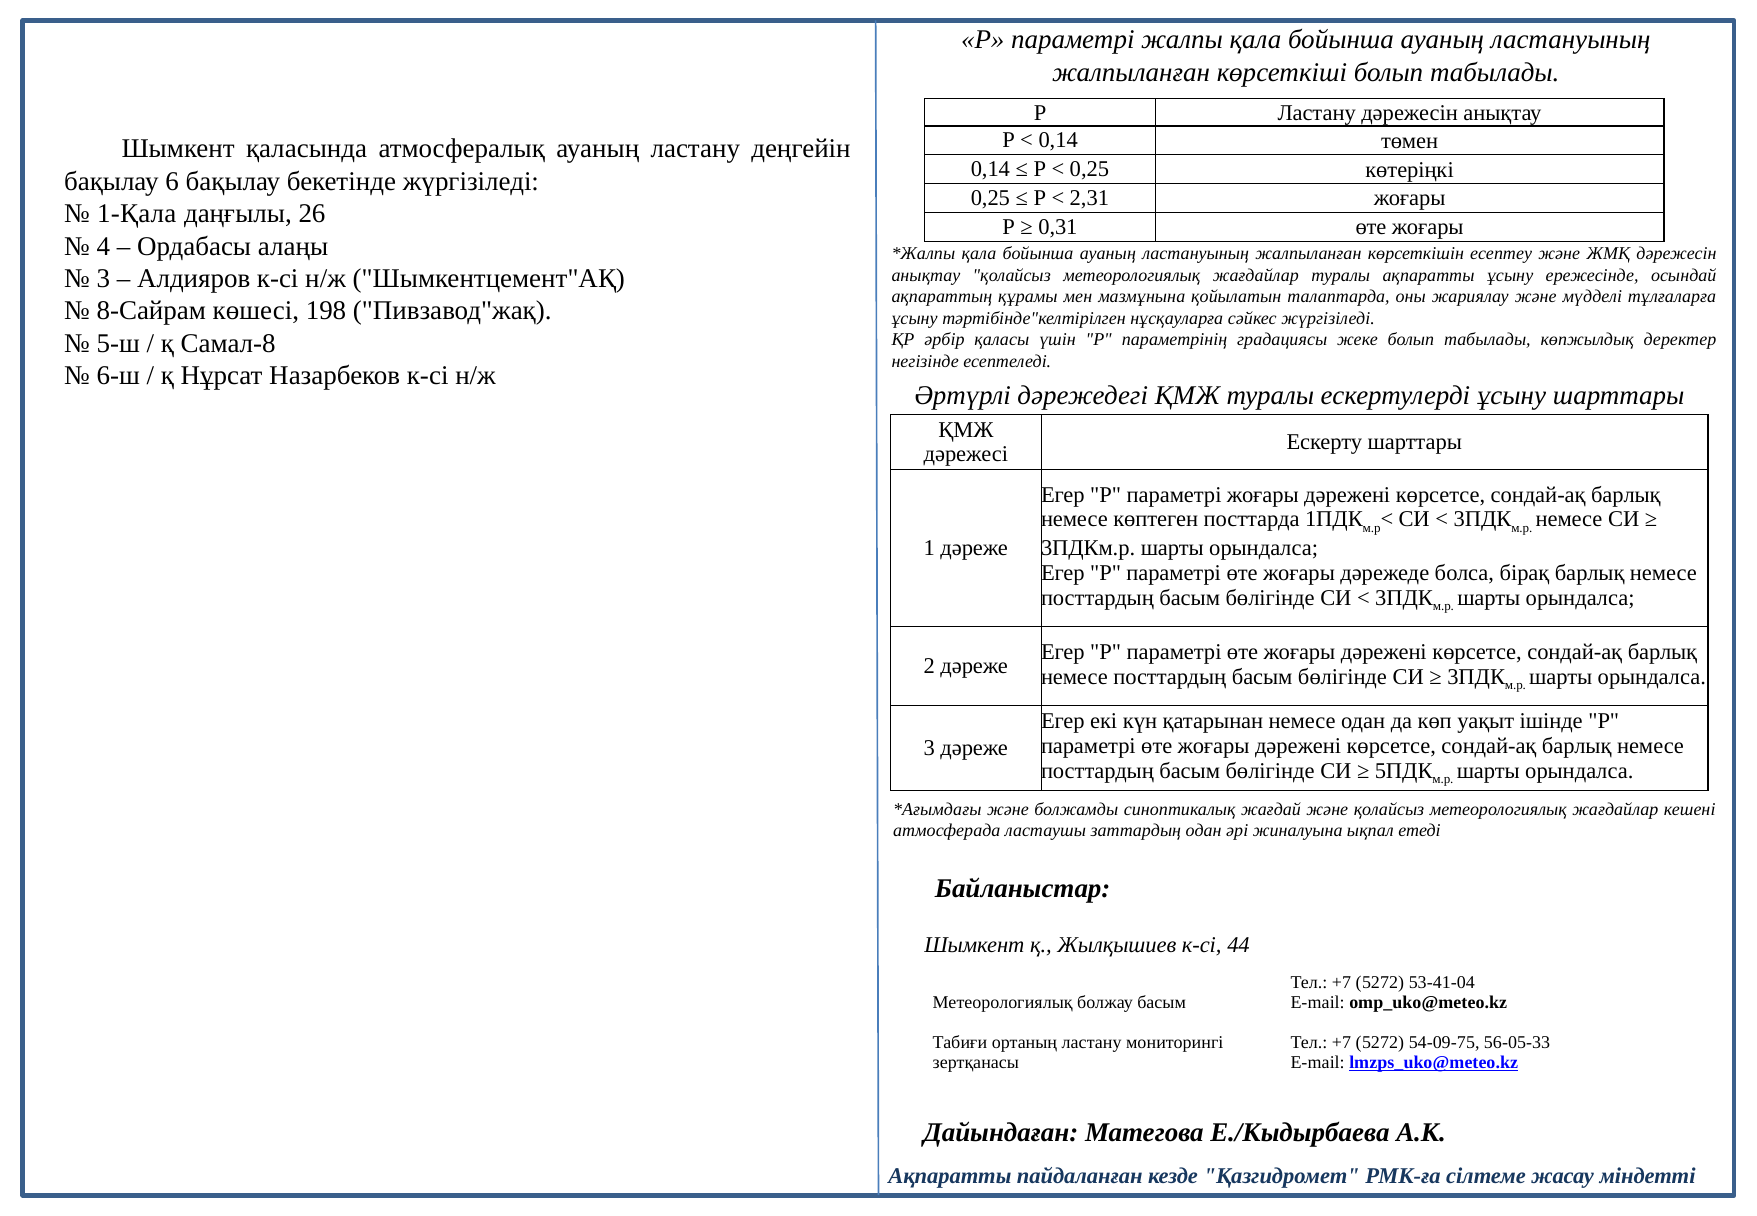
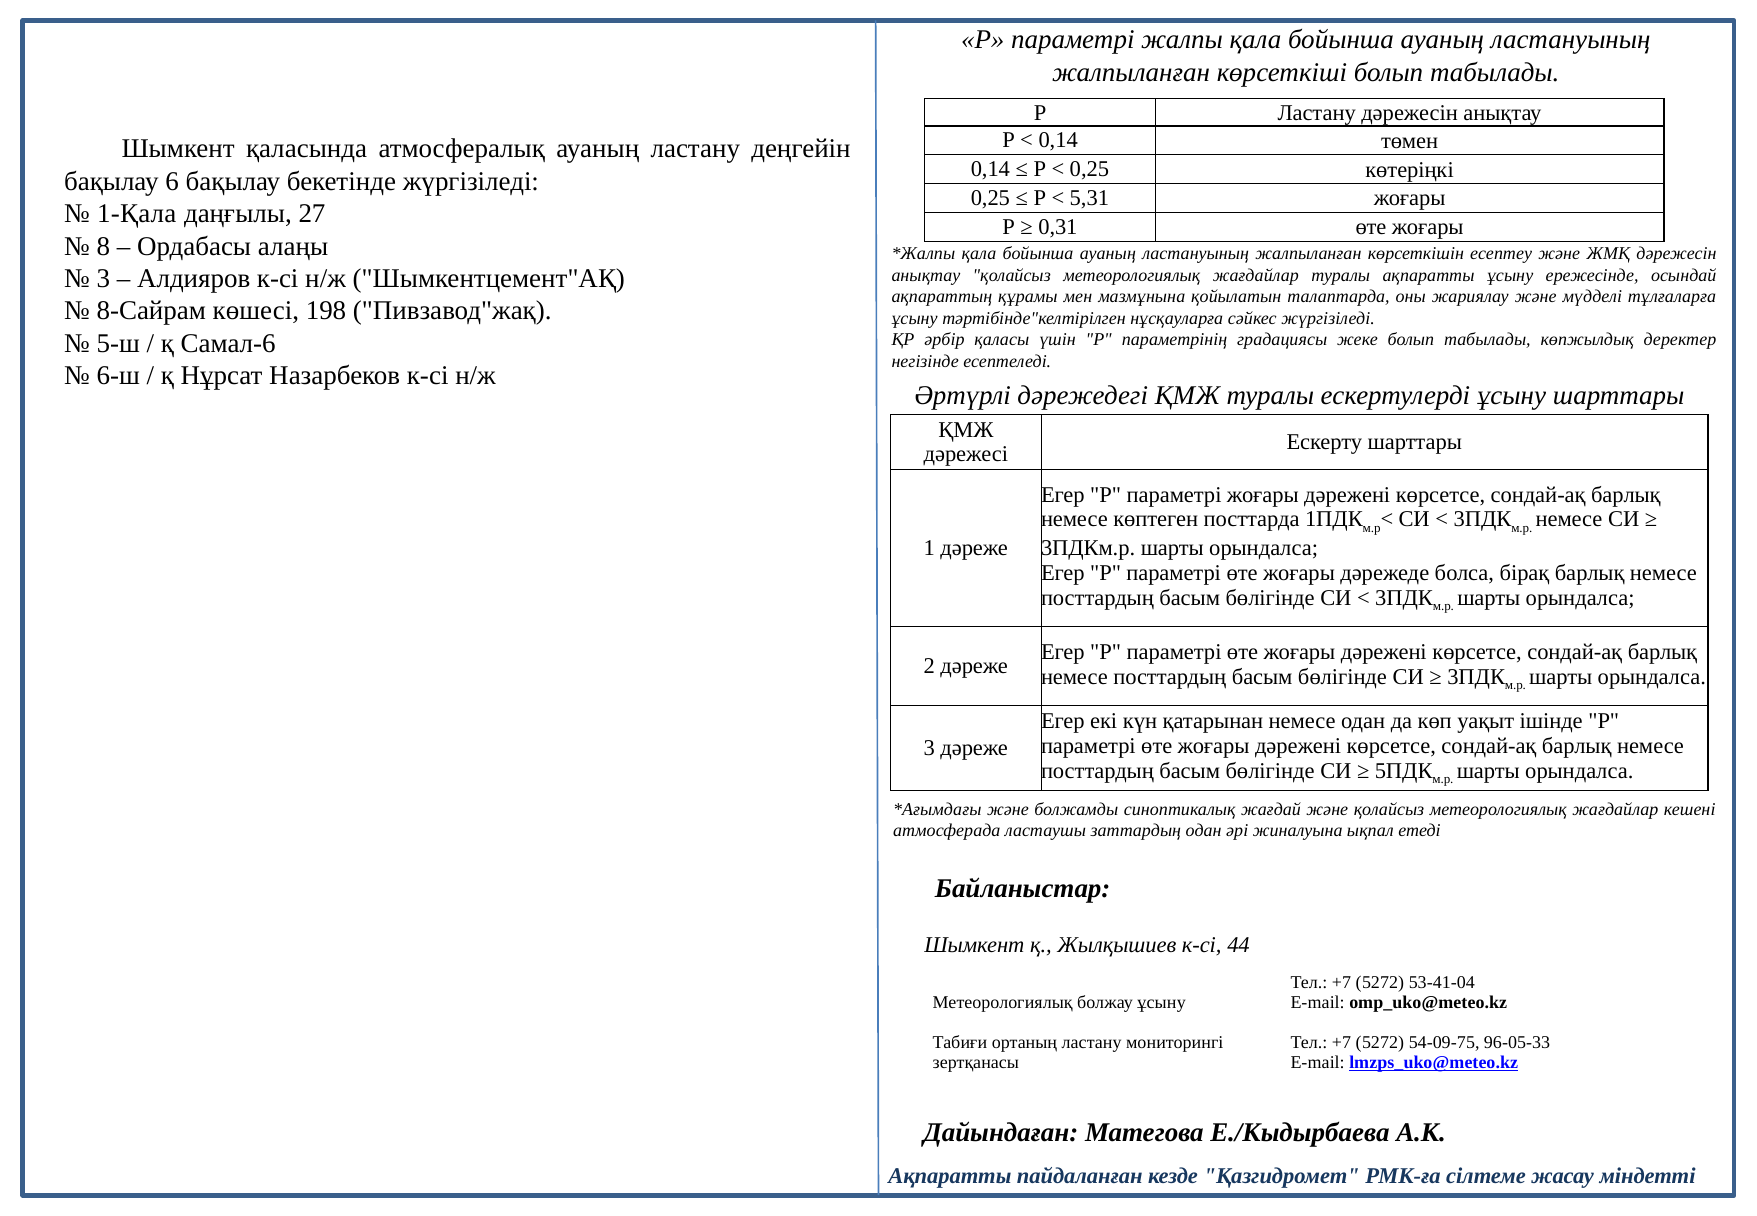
2,31: 2,31 -> 5,31 (1089, 198)
26: 26 -> 27 (312, 214)
4: 4 -> 8 (103, 246)
Самал-8: Самал-8 -> Самал-6 (228, 343)
болжау басым: басым -> ұсыну (1162, 1003)
56-05-33: 56-05-33 -> 96-05-33 (1517, 1043)
